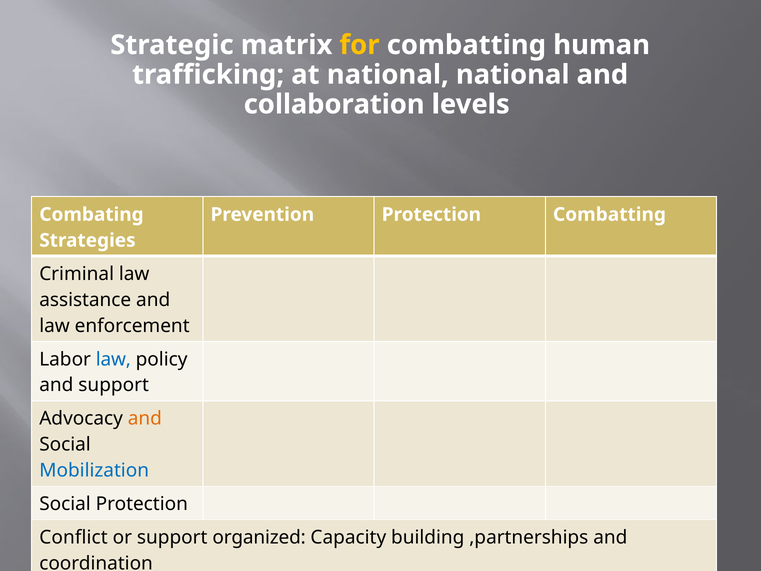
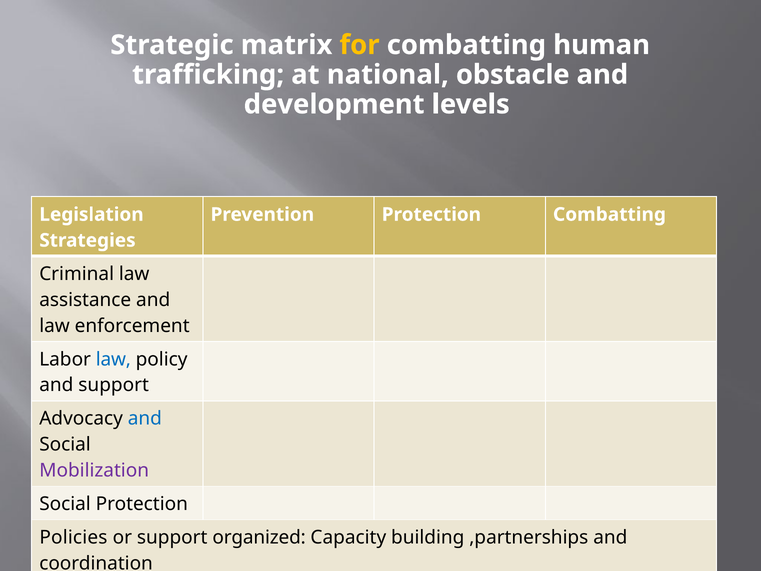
national national: national -> obstacle (513, 75)
collaboration: collaboration -> development (334, 104)
Combating: Combating -> Legislation (91, 214)
and colour: orange -> blue (145, 419)
Mobilization colour: blue -> purple (94, 470)
Conflict: Conflict -> Policies (73, 537)
